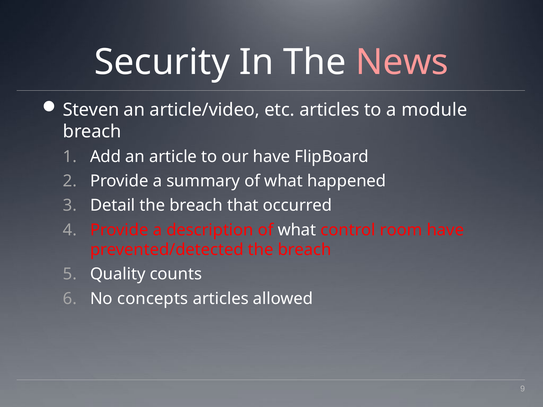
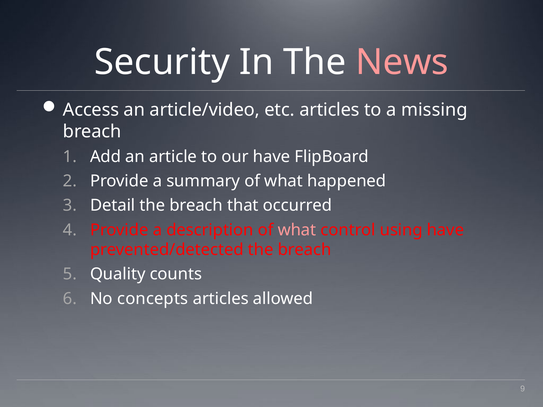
Steven: Steven -> Access (91, 110)
module: module -> missing (434, 110)
what colour: white -> pink (297, 230)
room: room -> using (401, 230)
